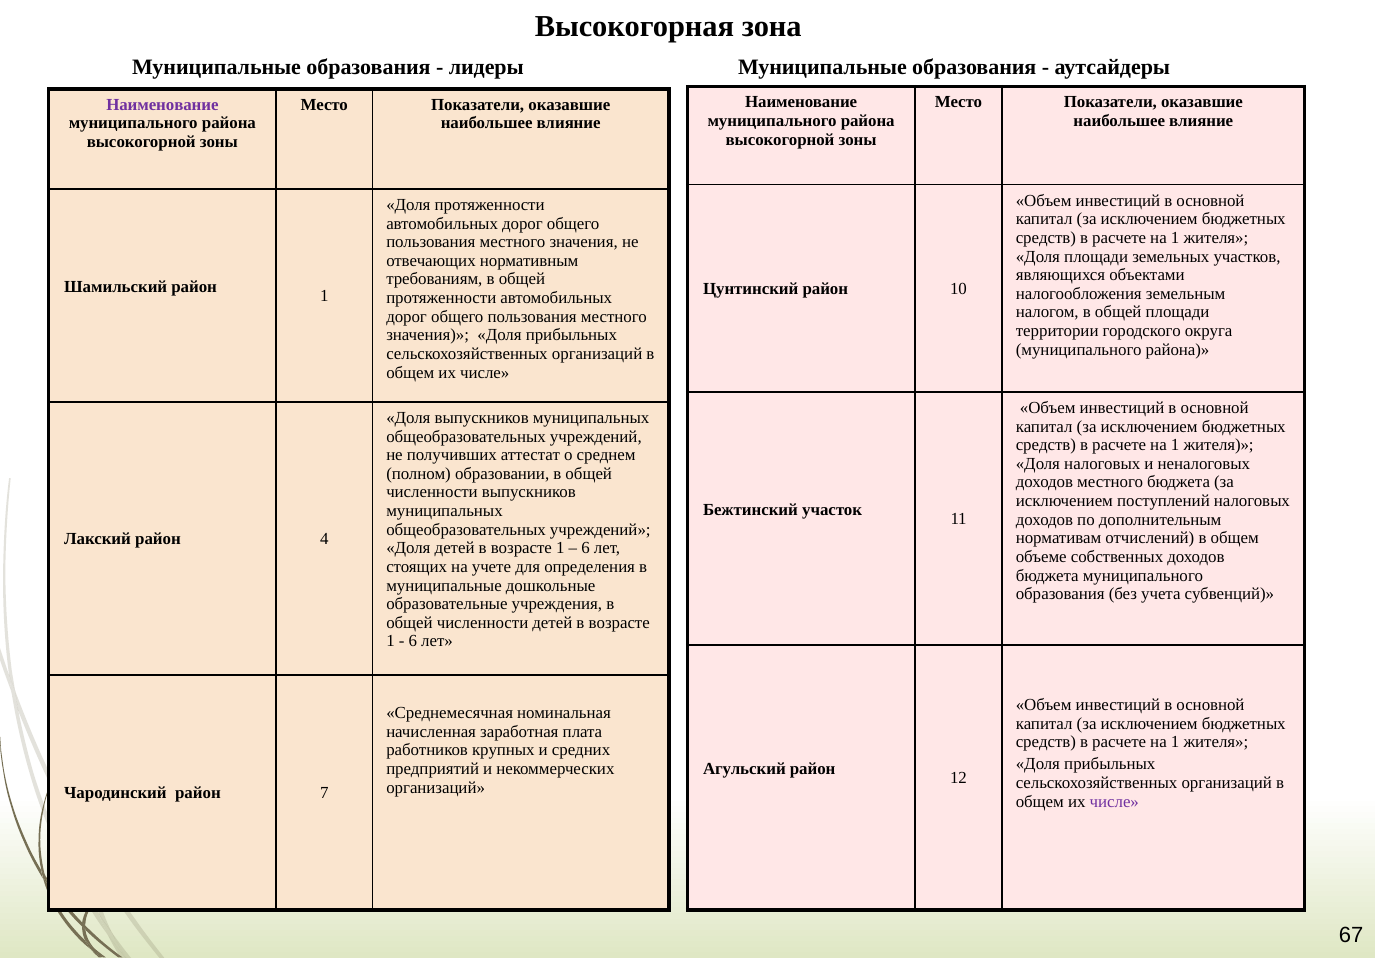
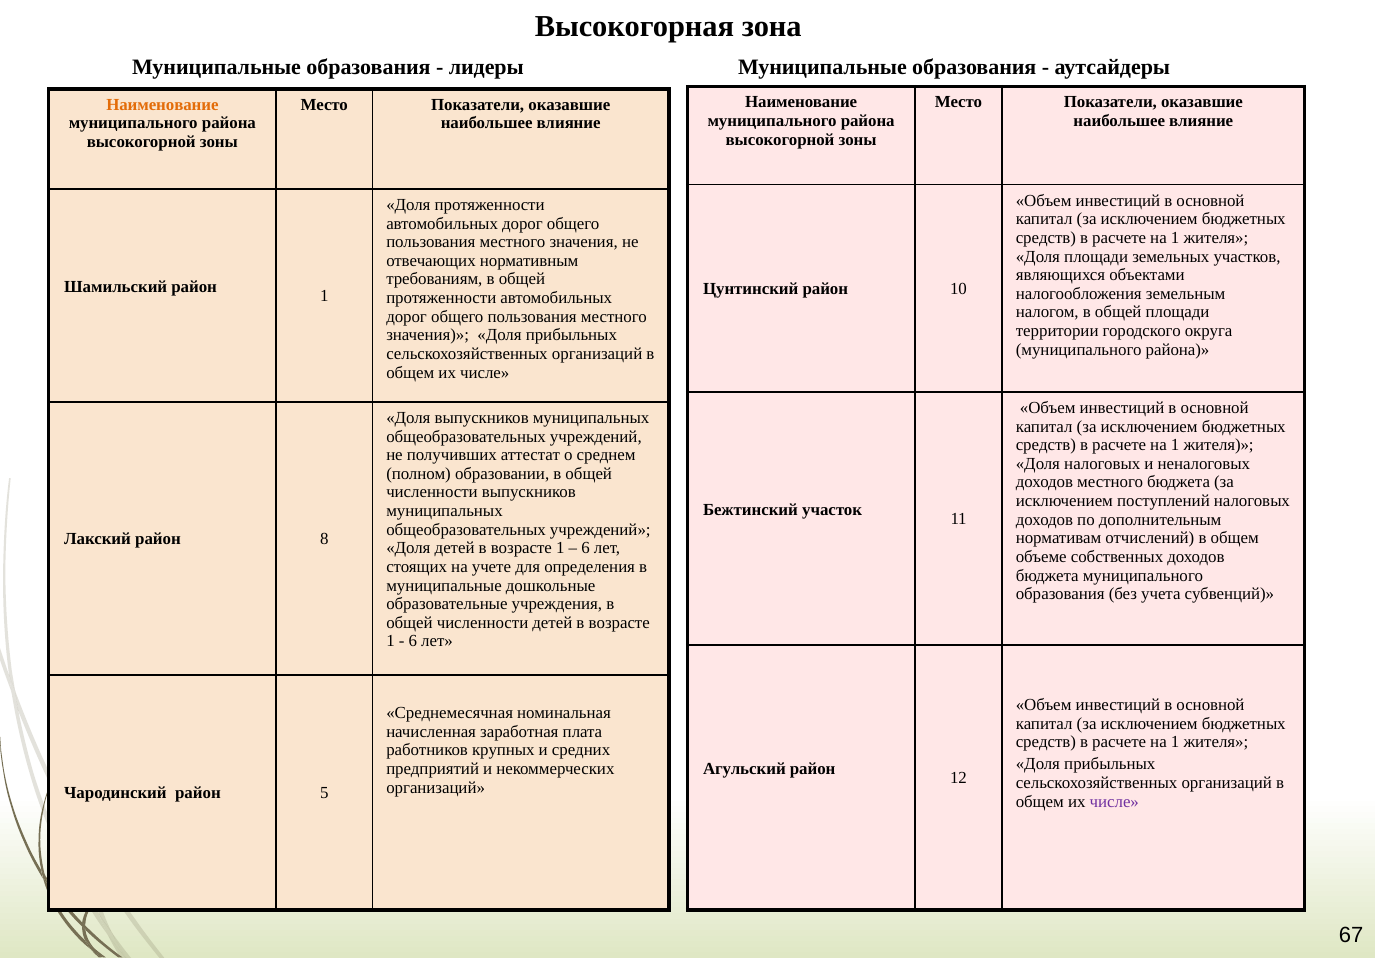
Наименование colour: purple -> orange (162, 105)
4: 4 -> 8 (324, 539)
7: 7 -> 5 (324, 793)
